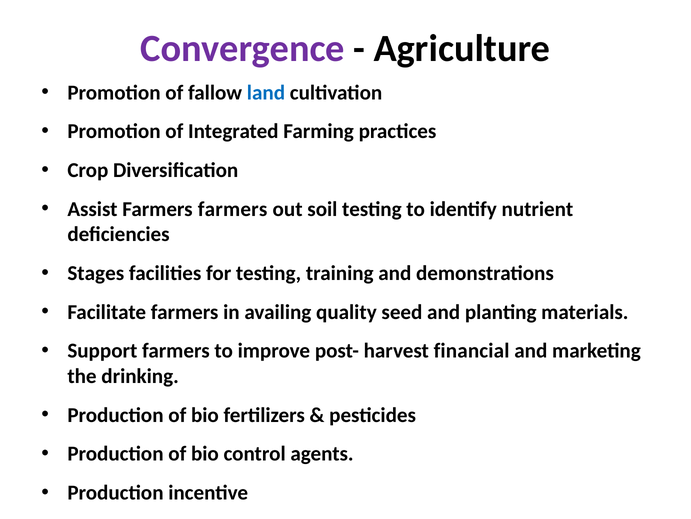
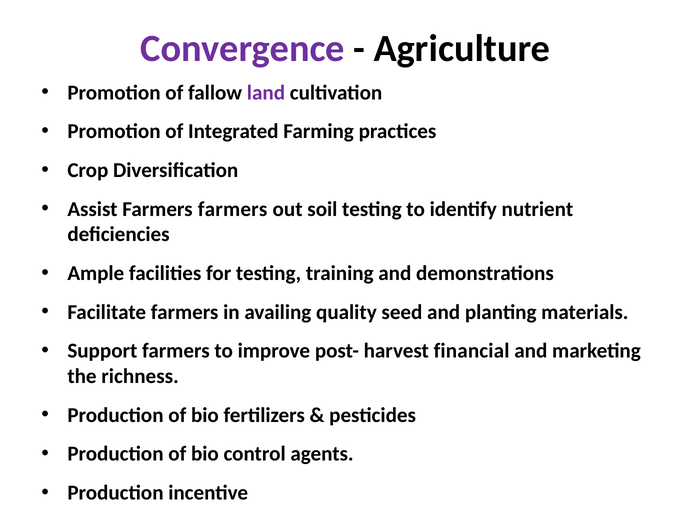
land colour: blue -> purple (266, 92)
Stages: Stages -> Ample (96, 273)
drinking: drinking -> richness (140, 376)
